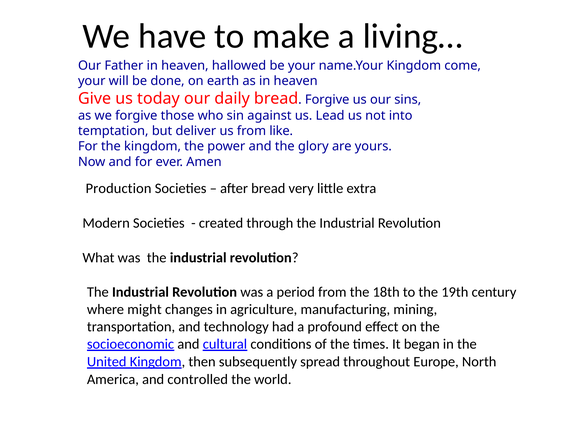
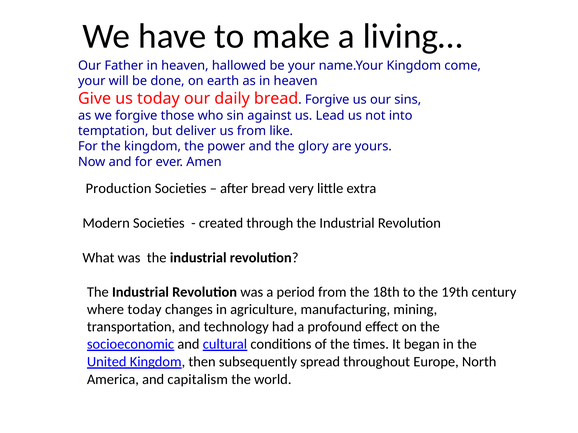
where might: might -> today (144, 310)
controlled: controlled -> capitalism (198, 380)
